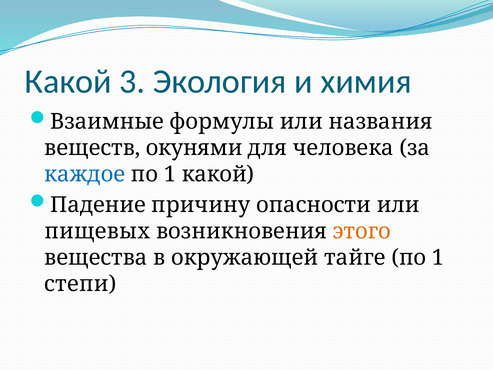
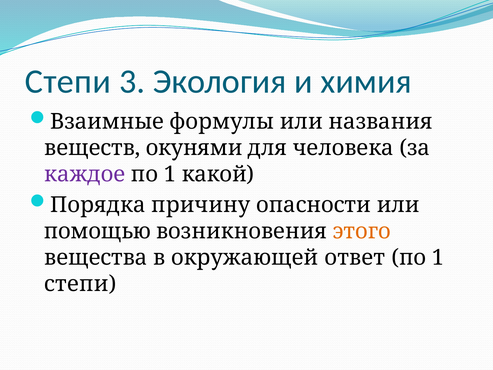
Какой: Какой -> Степи (68, 81)
каждое colour: blue -> purple (85, 174)
Падение: Падение -> Порядка (98, 205)
пищевых: пищевых -> помощью (97, 231)
тайге: тайге -> ответ (355, 257)
